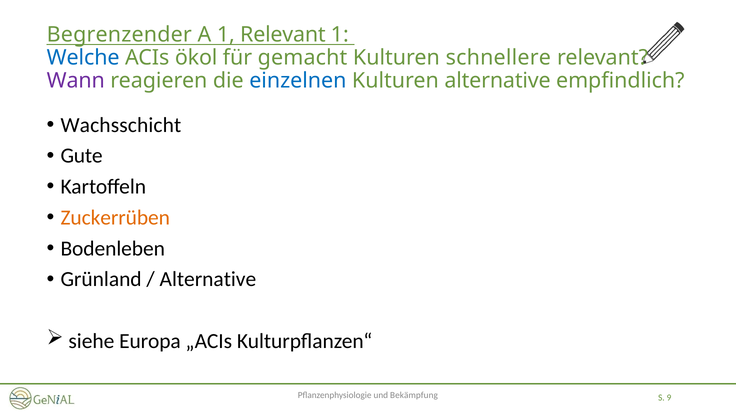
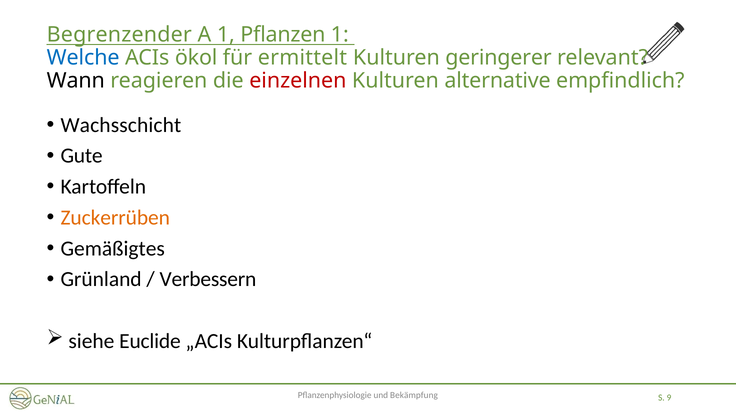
1 Relevant: Relevant -> Pflanzen (283, 35)
gemacht: gemacht -> ermittelt (302, 58)
schnellere: schnellere -> geringerer (499, 58)
Wann colour: purple -> black (76, 81)
einzelnen colour: blue -> red (298, 81)
Bodenleben: Bodenleben -> Gemäßigtes (113, 248)
Alternative: Alternative -> Verbessern (208, 279)
Europa: Europa -> Euclide (150, 341)
